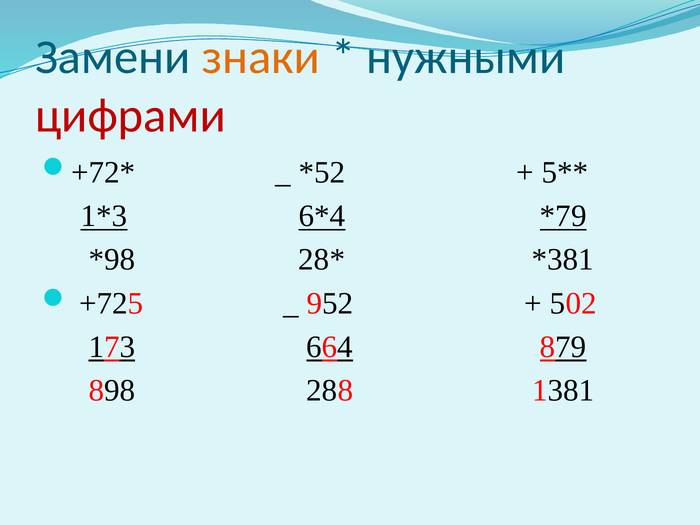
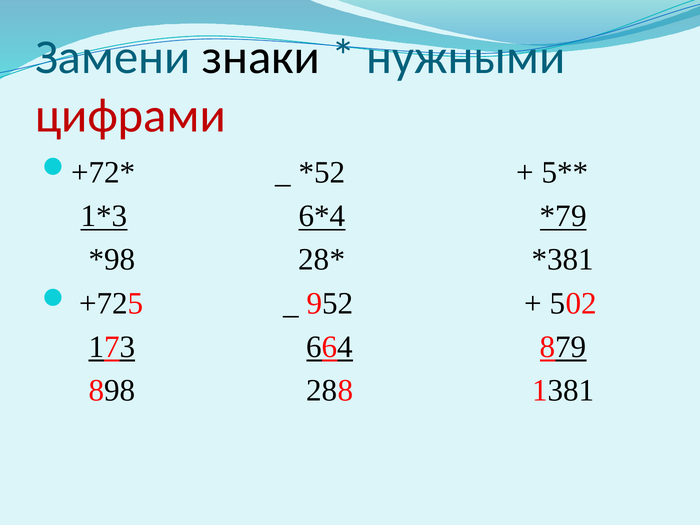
знаки colour: orange -> black (261, 57)
